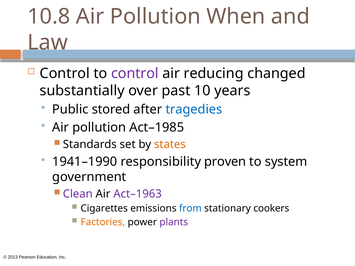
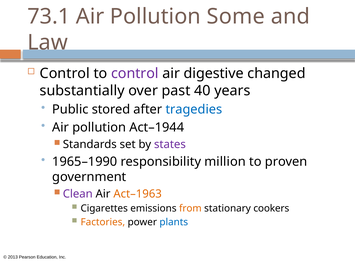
10.8: 10.8 -> 73.1 (49, 17)
When: When -> Some (236, 17)
reducing: reducing -> digestive (214, 73)
10: 10 -> 40 (202, 91)
Act–1985: Act–1985 -> Act–1944 (157, 128)
states colour: orange -> purple (170, 144)
1941–1990: 1941–1990 -> 1965–1990 (85, 162)
proven: proven -> million (225, 162)
system: system -> proven (286, 162)
Act–1963 colour: purple -> orange (138, 194)
from colour: blue -> orange (190, 209)
plants colour: purple -> blue (174, 222)
